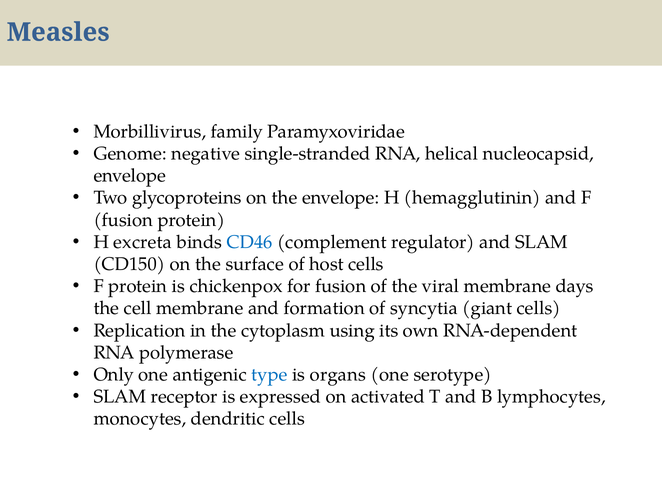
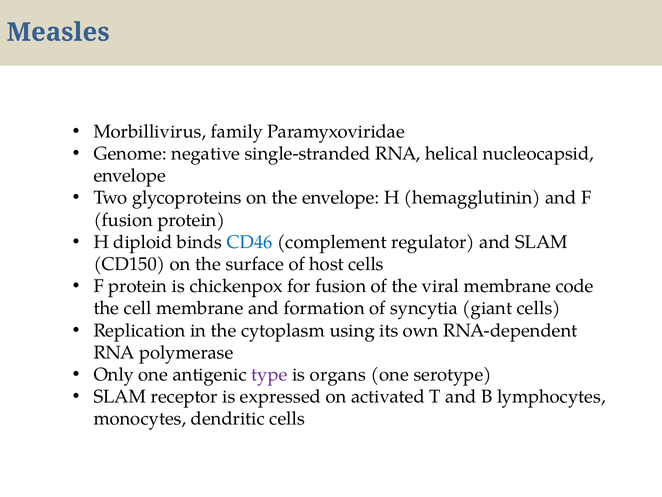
excreta: excreta -> diploid (143, 242)
days: days -> code (575, 286)
type colour: blue -> purple (269, 374)
